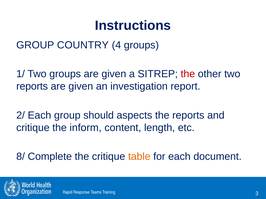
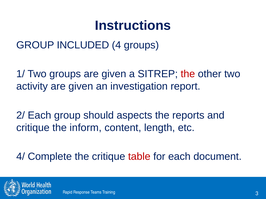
COUNTRY: COUNTRY -> INCLUDED (83, 45)
reports: reports -> activity (32, 87)
8/: 8/ -> 4/ (21, 157)
table colour: orange -> red (139, 157)
